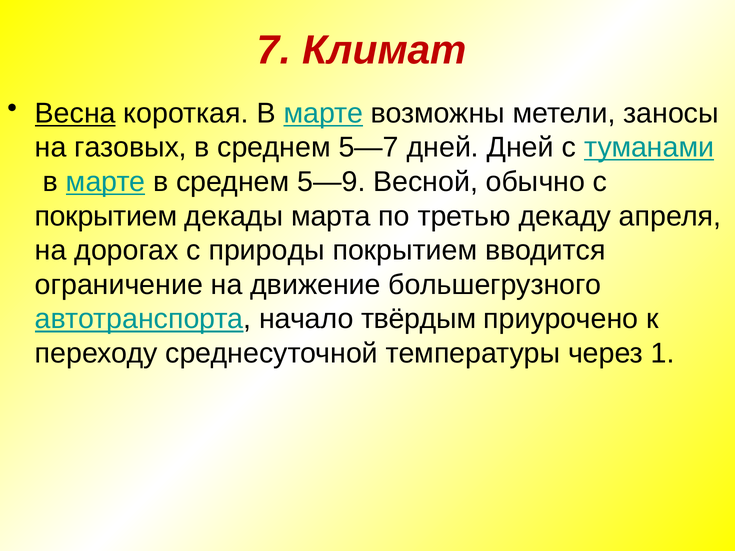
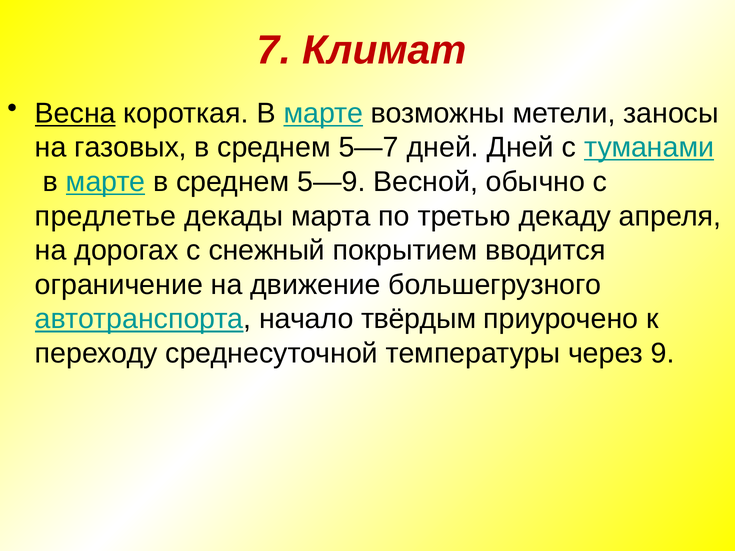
покрытием: покрытием -> предлетье (106, 216)
природы: природы -> снежный (267, 251)
1: 1 -> 9 (663, 353)
